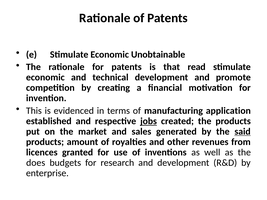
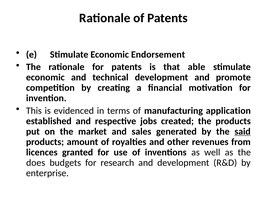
Unobtainable: Unobtainable -> Endorsement (158, 55)
read: read -> able (196, 67)
jobs underline: present -> none (149, 121)
